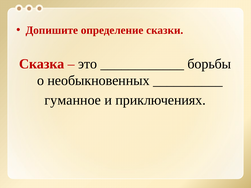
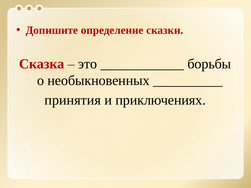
гуманное: гуманное -> принятия (73, 100)
